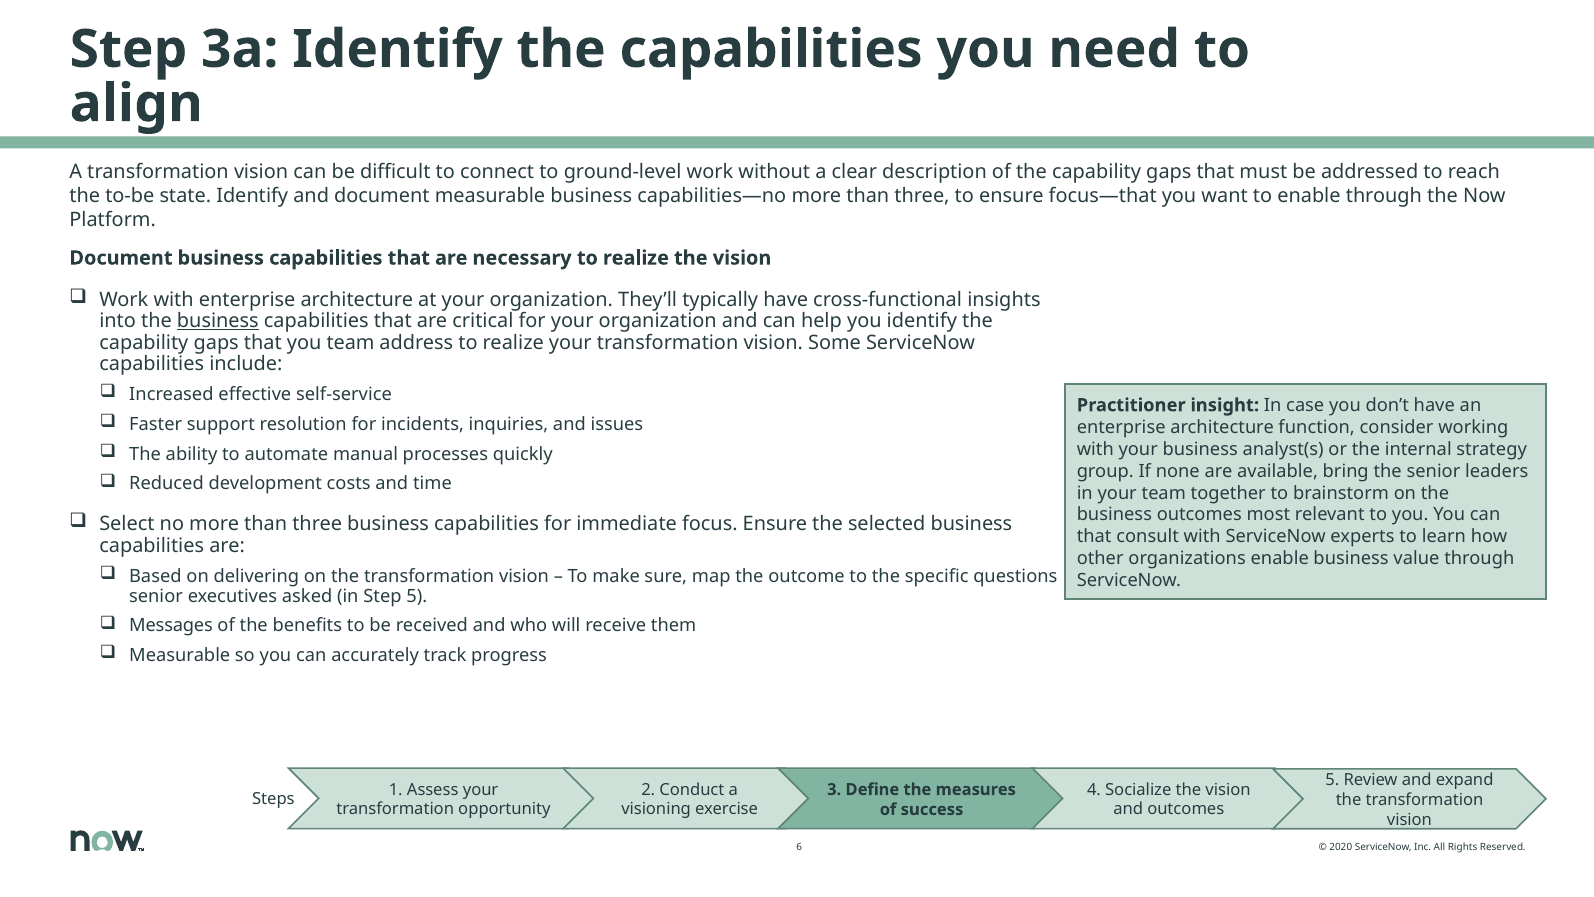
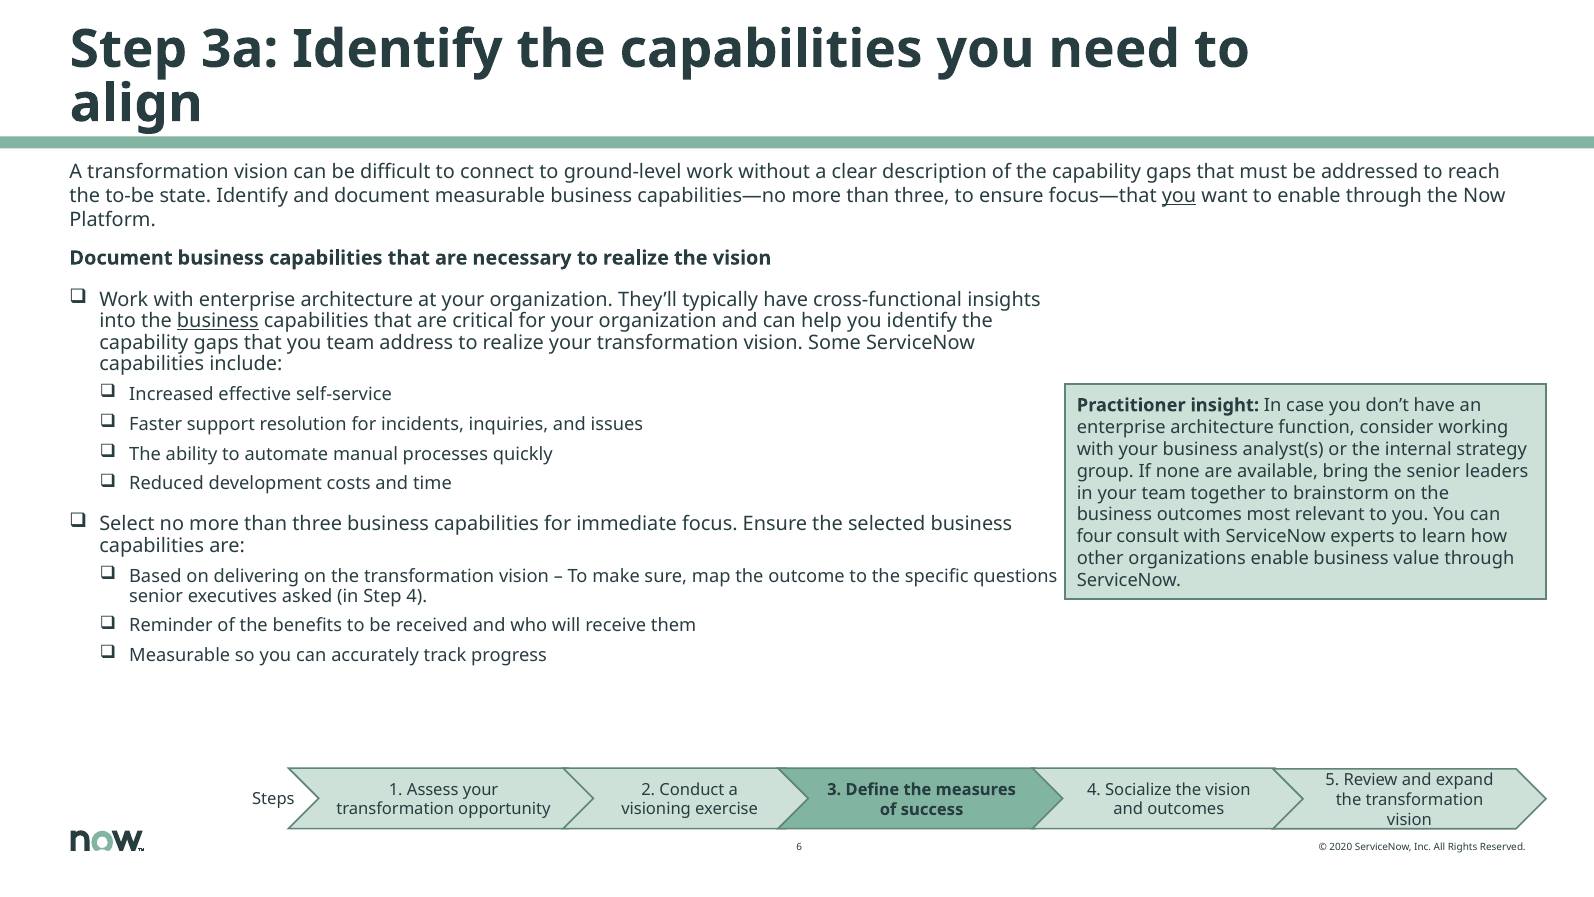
you underline: none -> present (1179, 196)
that: that -> four (1094, 537)
Step 5: 5 -> 4 (417, 596)
Messages: Messages -> Reminder (171, 626)
